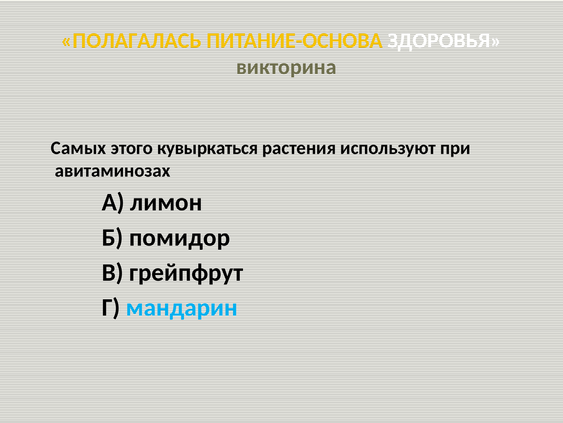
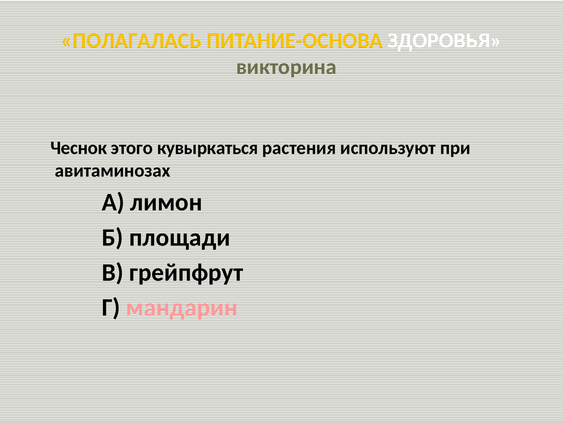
Самых: Самых -> Чеснок (79, 148)
помидор: помидор -> площади (180, 237)
мандарин colour: light blue -> pink (182, 307)
